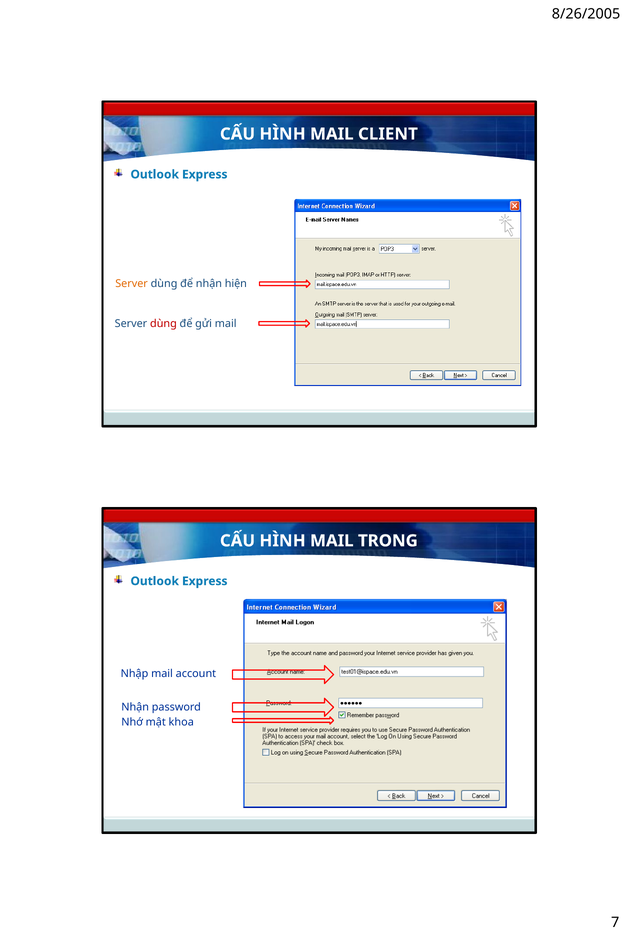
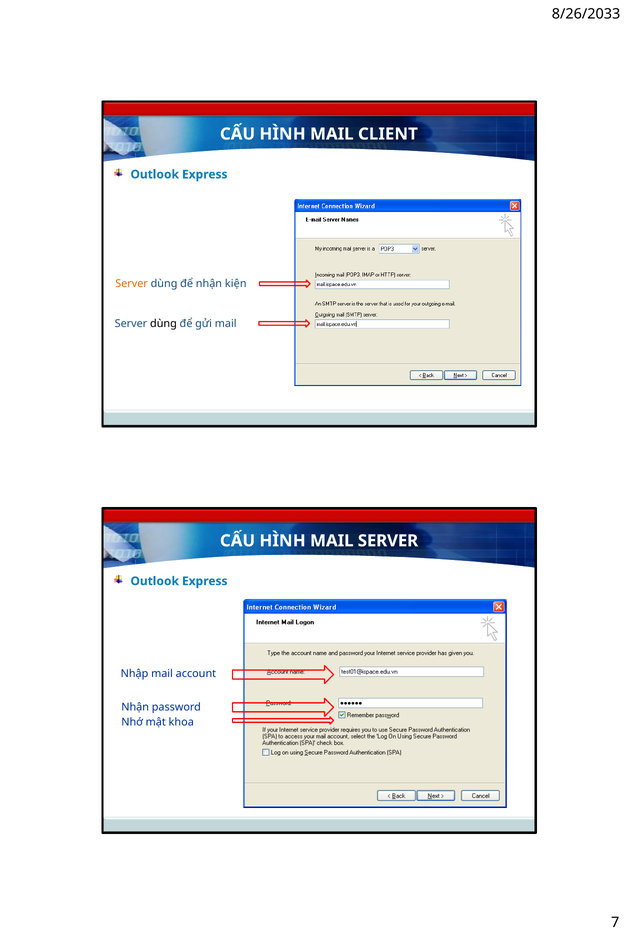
8/26/2005: 8/26/2005 -> 8/26/2033 (586, 14)
hiện: hiện -> kiện (236, 284)
dùng colour: red -> black (163, 324)
MAIL TRONG: TRONG -> SERVER (388, 541)
